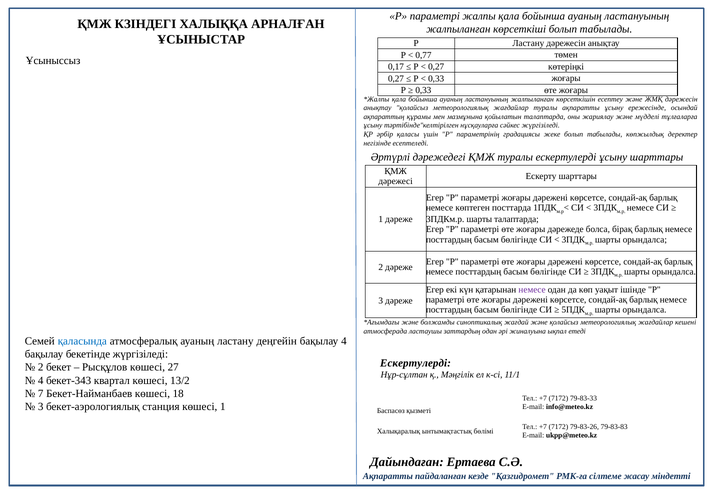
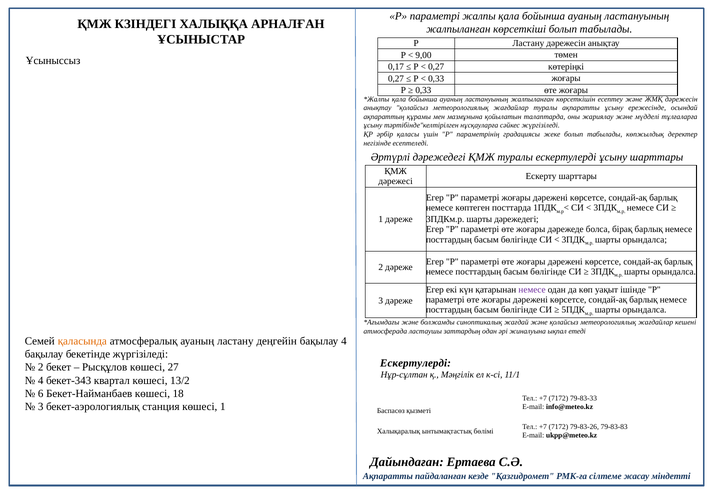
0,77: 0,77 -> 9,00 (423, 55)
шарты талаптарда: талаптарда -> дәрежедегі (516, 219)
қаласында colour: blue -> orange (82, 341)
7: 7 -> 6 (41, 393)
